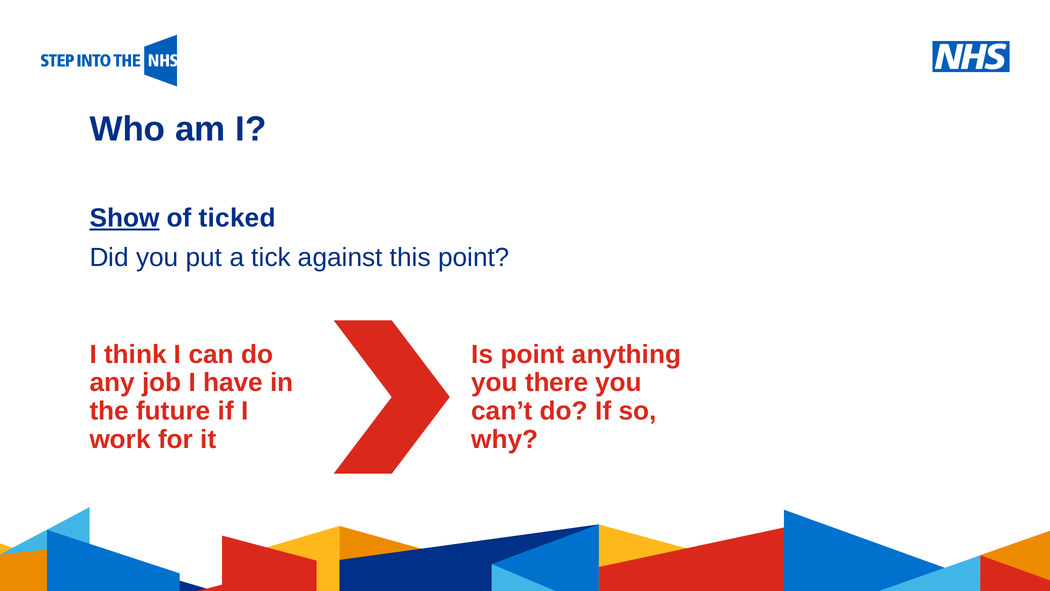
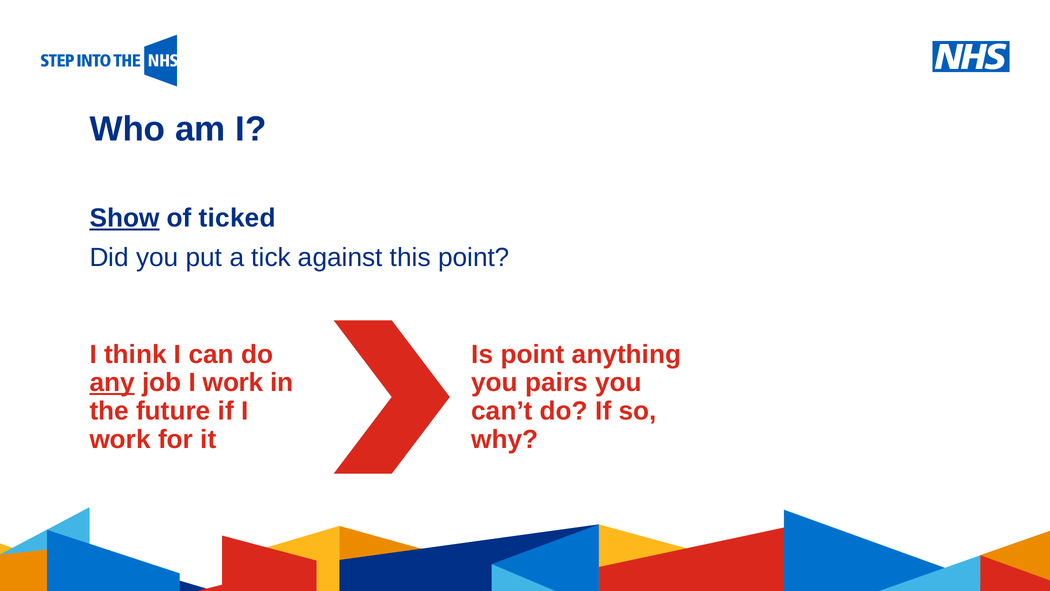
any underline: none -> present (112, 382)
job I have: have -> work (233, 382)
there: there -> pairs (557, 382)
